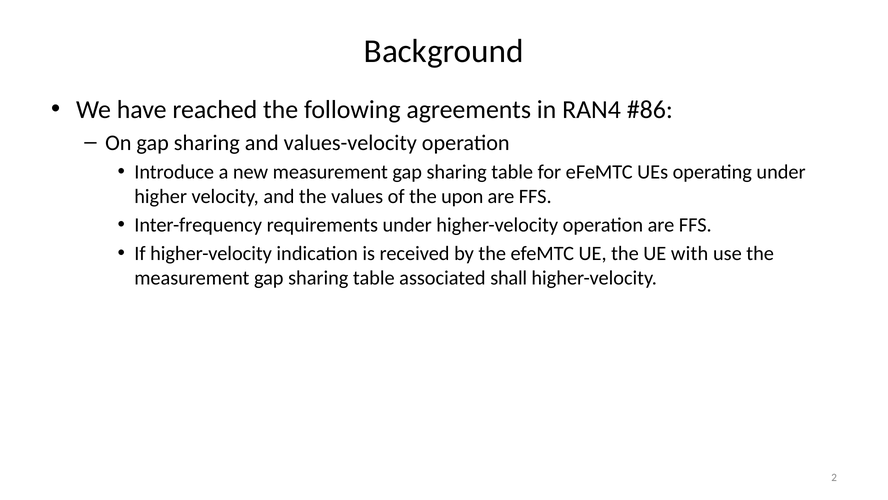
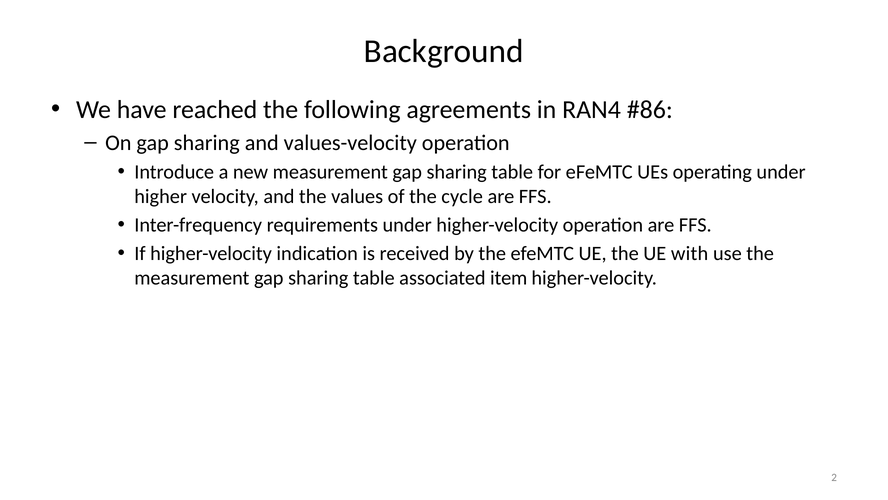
upon: upon -> cycle (462, 196)
shall: shall -> item (509, 278)
